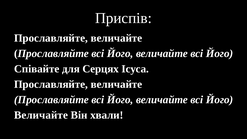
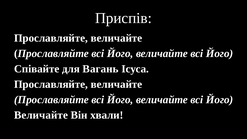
Серцях: Серцях -> Вагань (101, 69)
